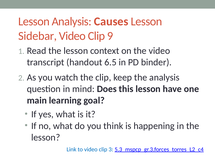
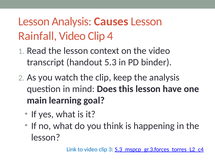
Sidebar: Sidebar -> Rainfall (38, 36)
9: 9 -> 4 (110, 36)
6.5: 6.5 -> 5.3 (110, 62)
